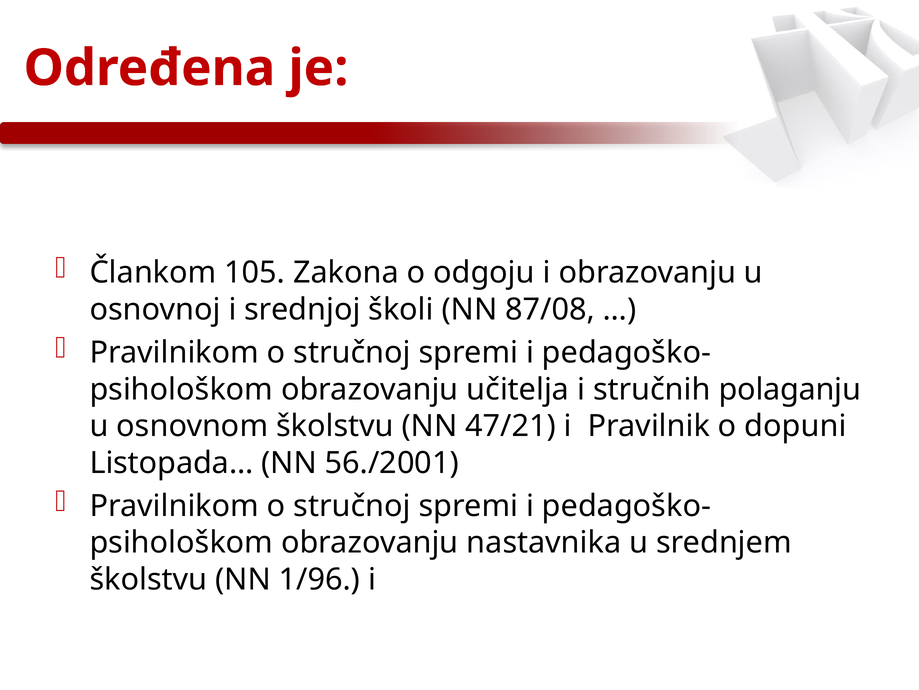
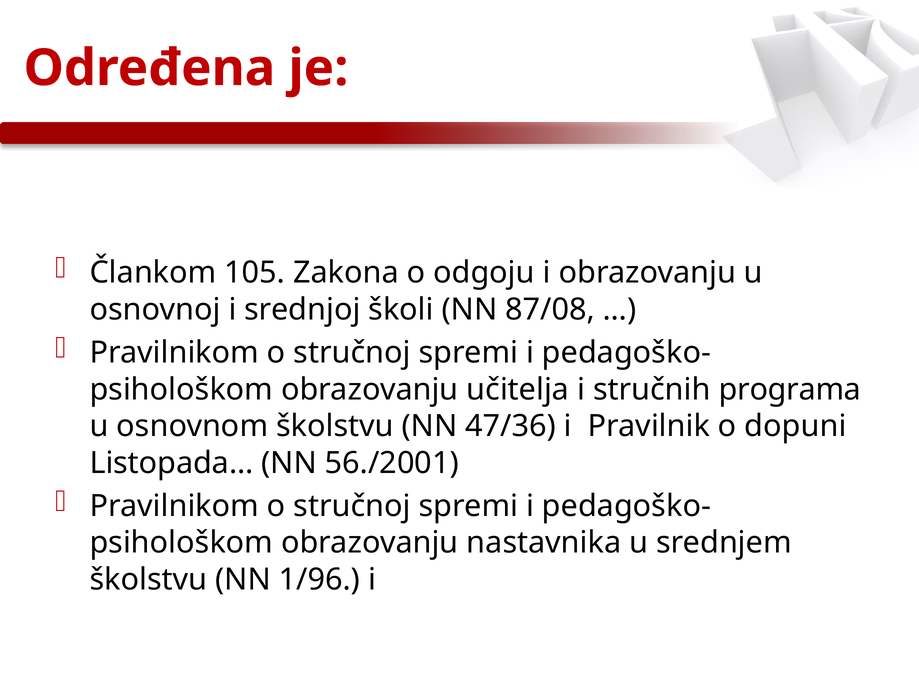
polaganju: polaganju -> programa (790, 389)
47/21: 47/21 -> 47/36 (511, 426)
